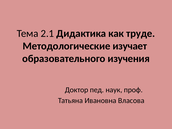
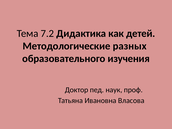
2.1: 2.1 -> 7.2 (47, 33)
труде: труде -> детей (141, 33)
изучает: изучает -> разных (130, 46)
